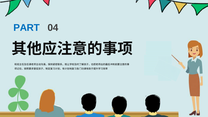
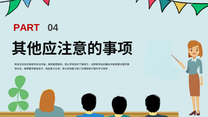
PART colour: blue -> red (27, 28)
